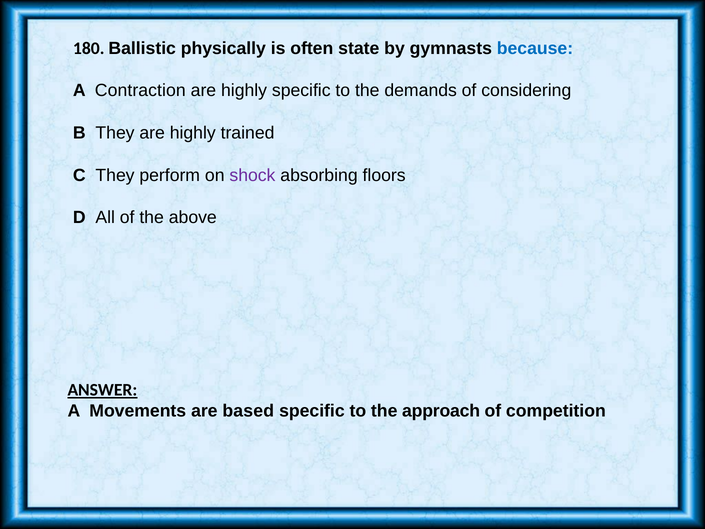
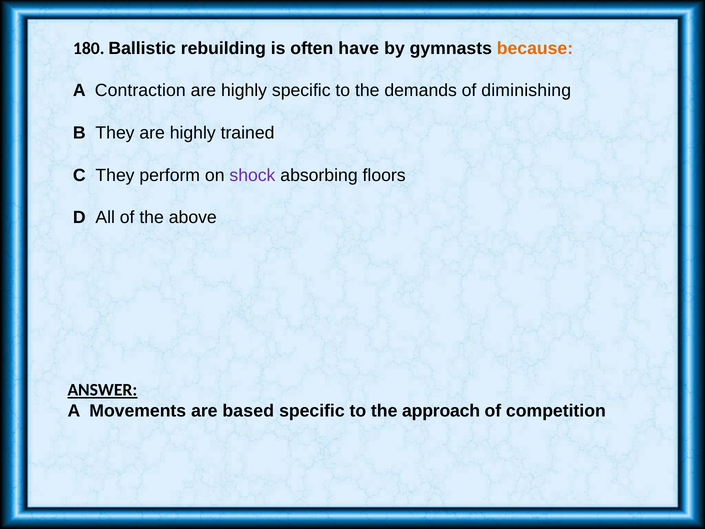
physically: physically -> rebuilding (223, 48)
state: state -> have (359, 48)
because colour: blue -> orange (535, 48)
considering: considering -> diminishing (526, 91)
